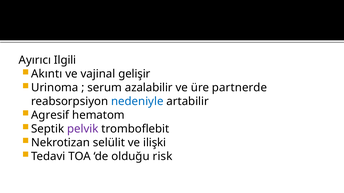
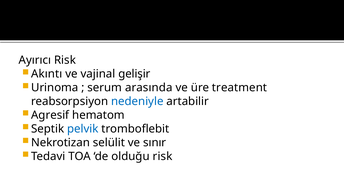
Ayırıcı Ilgili: Ilgili -> Risk (65, 60)
azalabilir: azalabilir -> arasında (149, 88)
partnerde: partnerde -> treatment (240, 88)
pelvik colour: purple -> blue (83, 129)
ilişki: ilişki -> sınır (155, 143)
